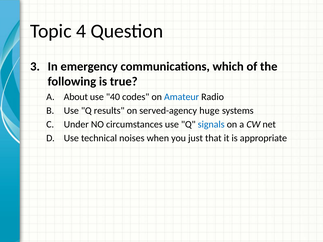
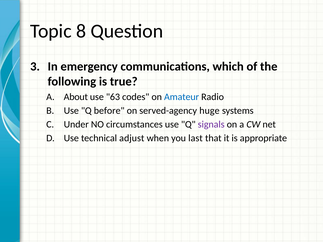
4: 4 -> 8 (81, 31)
40: 40 -> 63 (113, 97)
results: results -> before (109, 111)
signals colour: blue -> purple (211, 125)
noises: noises -> adjust (132, 138)
just: just -> last (195, 138)
